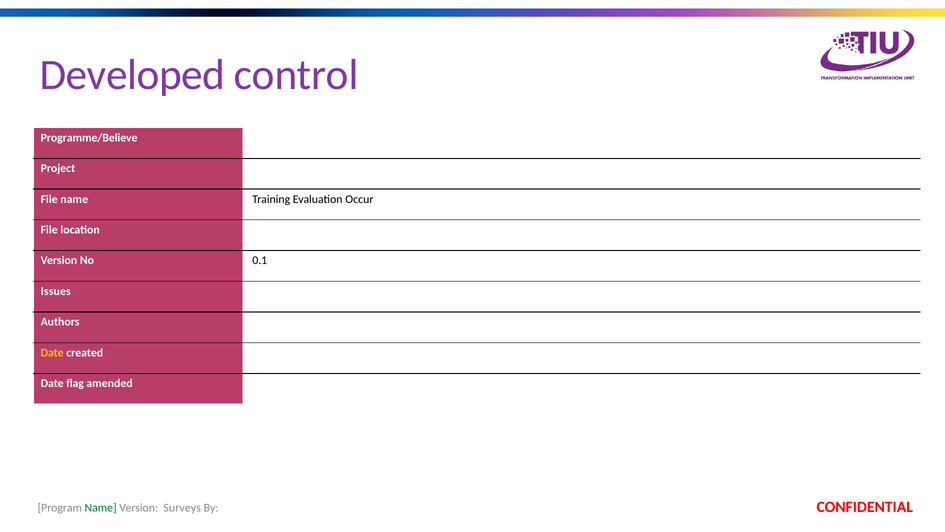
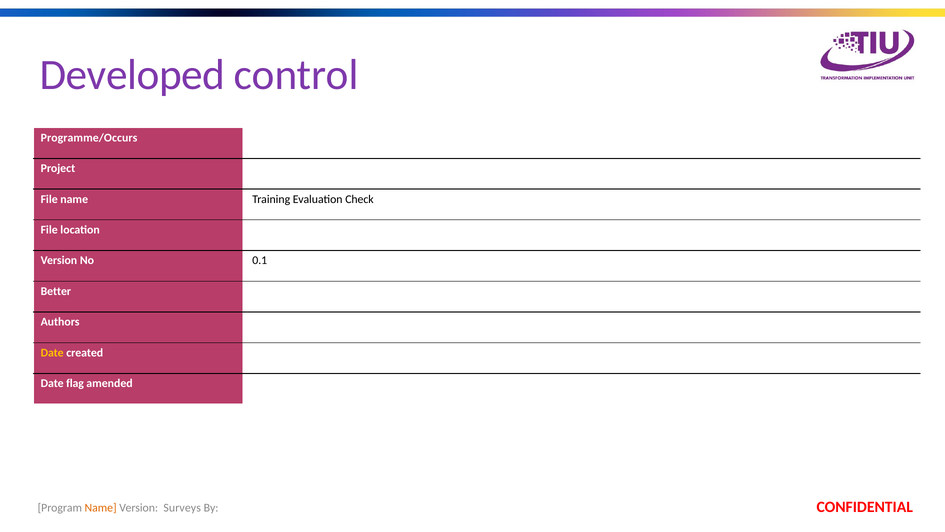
Programme/Believe: Programme/Believe -> Programme/Occurs (89, 138)
Occur: Occur -> Check (359, 199)
Issues: Issues -> Better (56, 291)
Name colour: green -> orange (101, 508)
